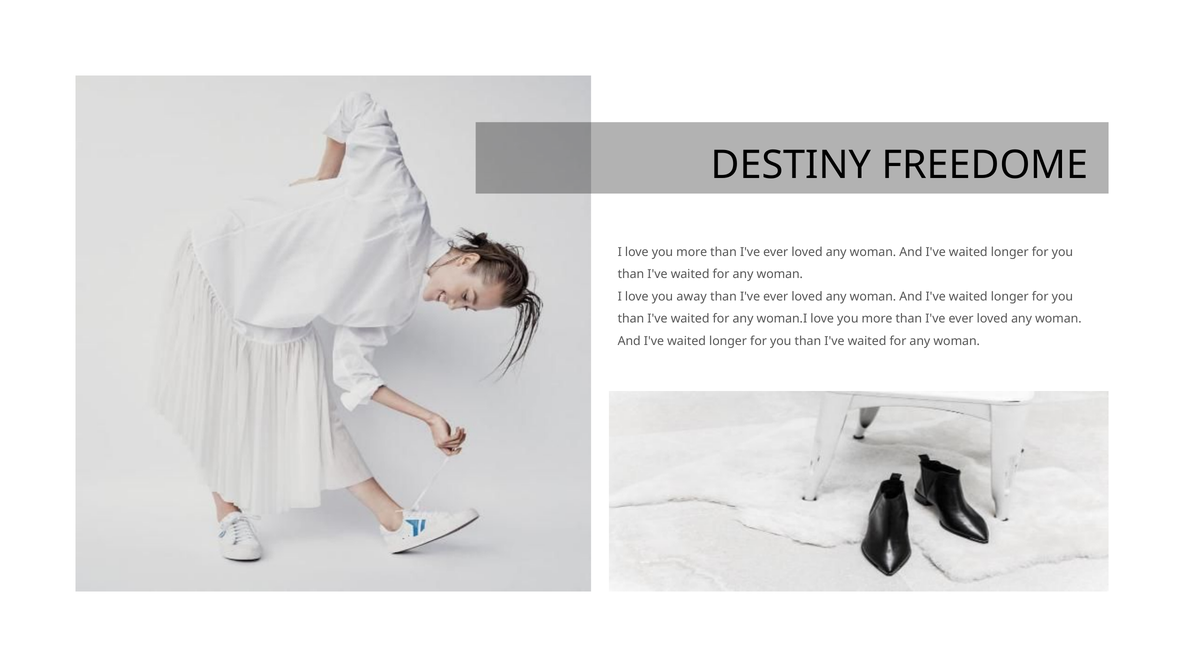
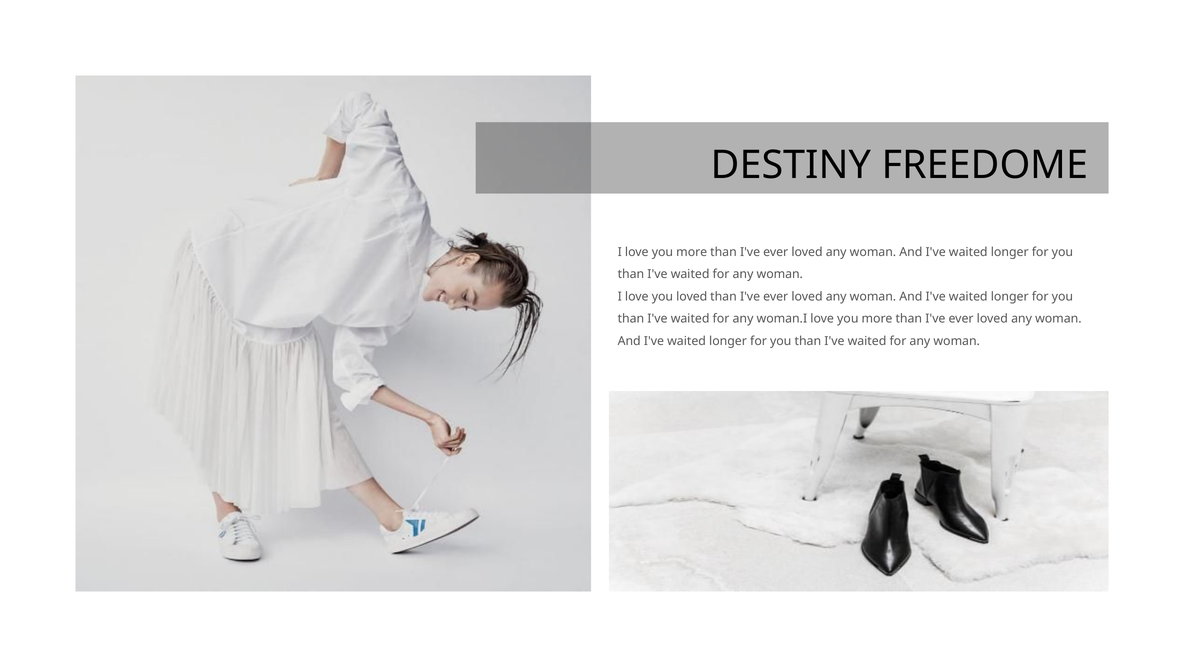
you away: away -> loved (692, 297)
